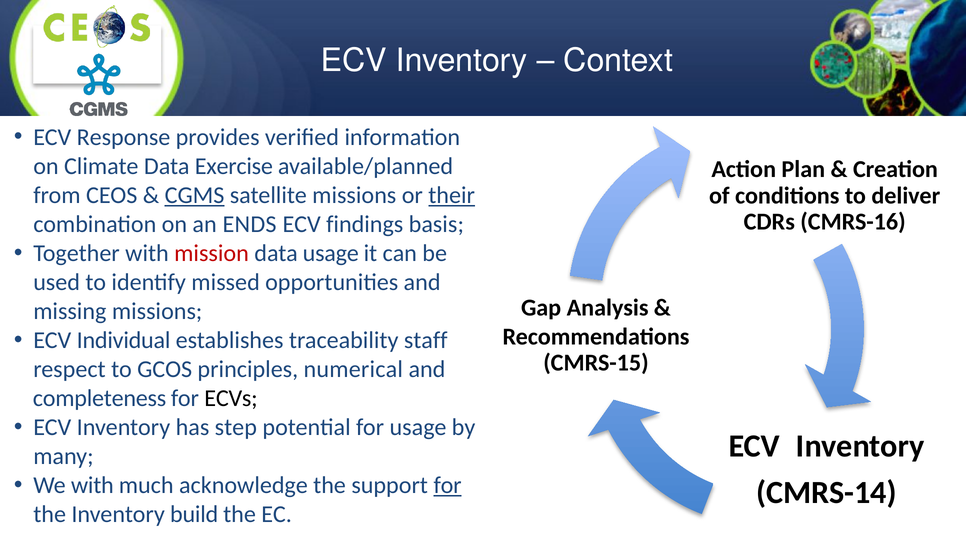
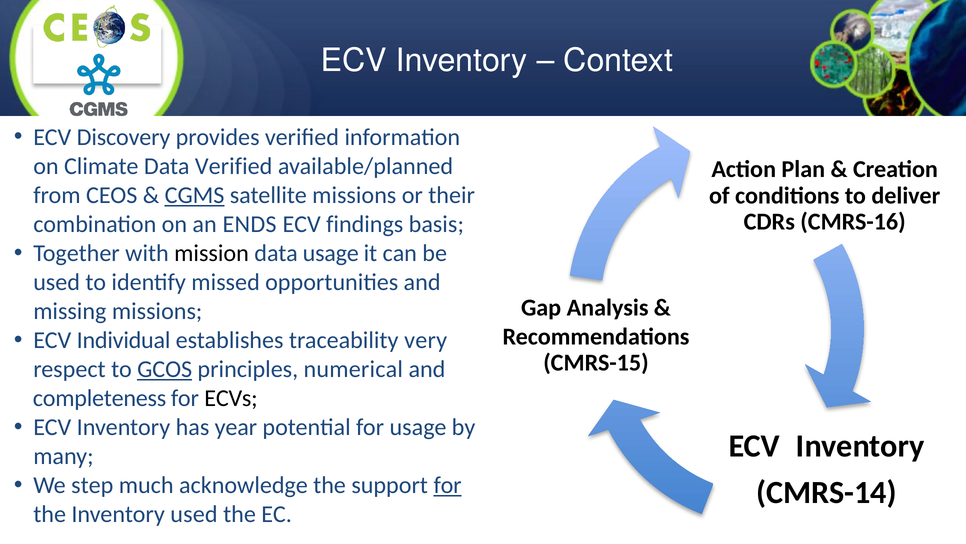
Response: Response -> Discovery (124, 137)
Data Exercise: Exercise -> Verified (234, 166)
their underline: present -> none (452, 195)
mission colour: red -> black (212, 253)
staff: staff -> very (426, 340)
GCOS underline: none -> present (165, 369)
step: step -> year (236, 427)
We with: with -> step (92, 485)
Inventory build: build -> used (194, 514)
